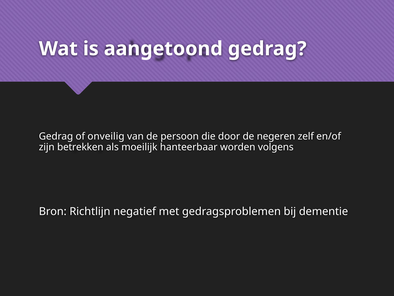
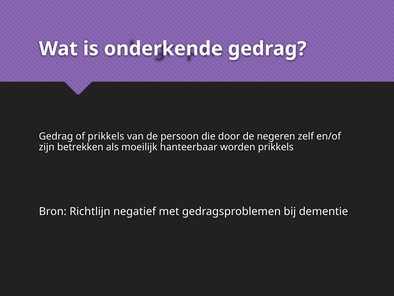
aangetoond: aangetoond -> onderkende (163, 49)
of onveilig: onveilig -> prikkels (106, 136)
worden volgens: volgens -> prikkels (276, 147)
